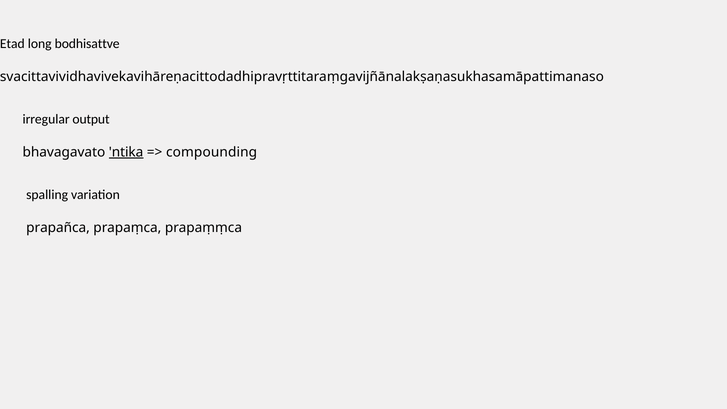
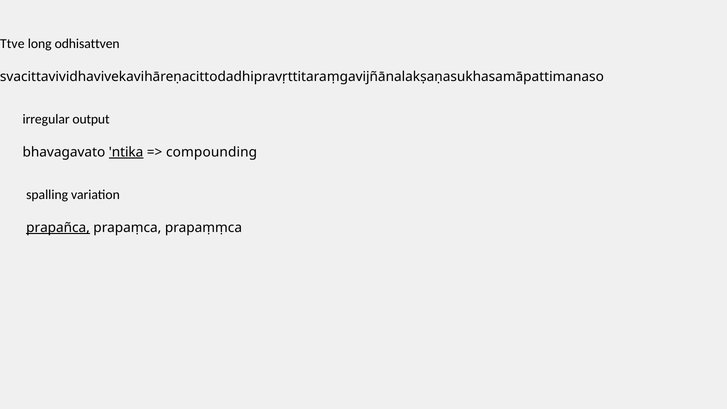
Etad: Etad -> Ttve (12, 44)
bodhisattve: bodhisattve -> odhisattven (87, 44)
prapañca underline: none -> present (58, 228)
